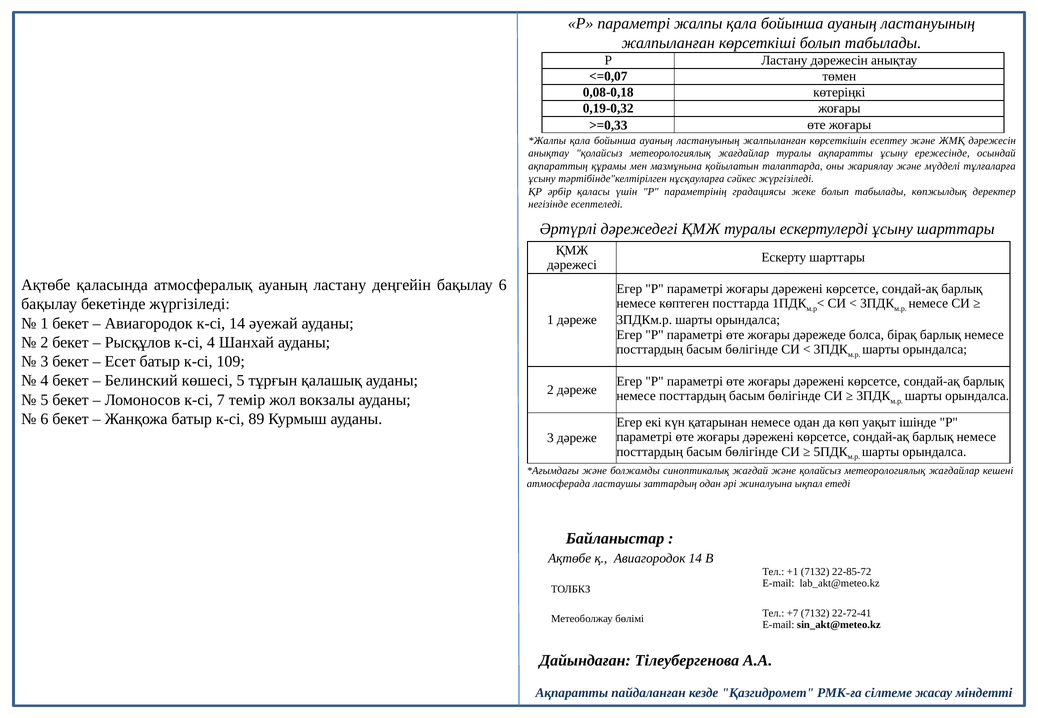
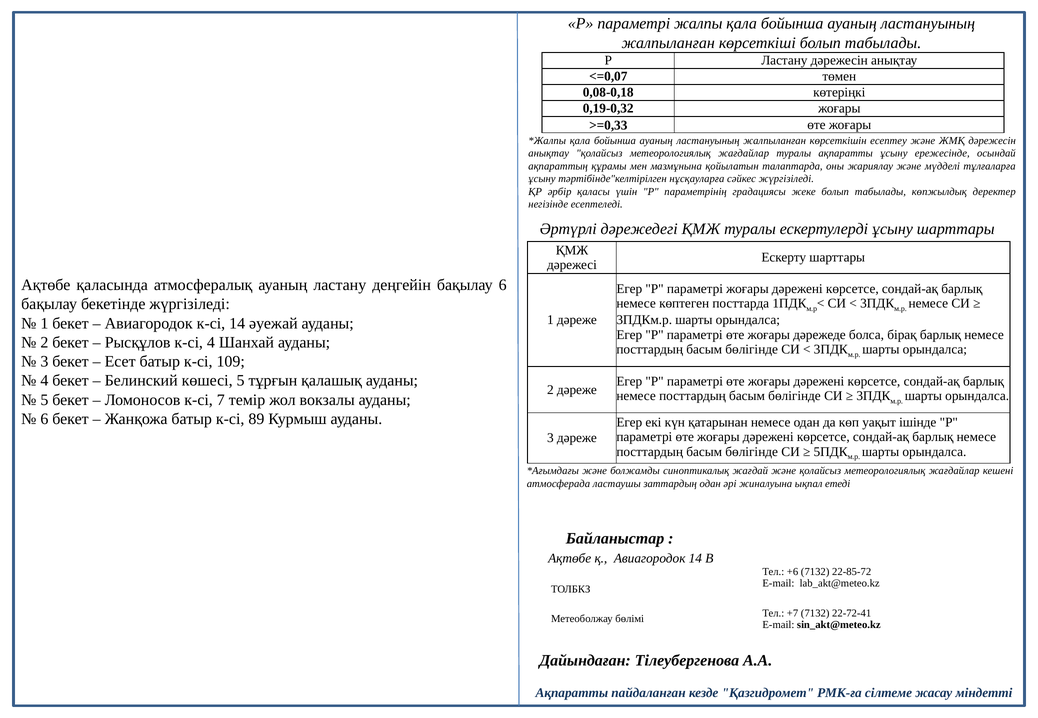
+1: +1 -> +6 (793, 572)
